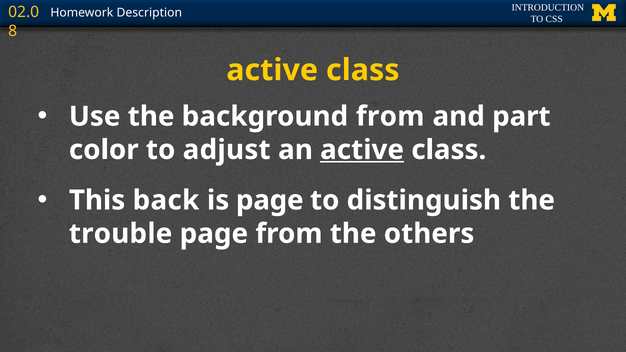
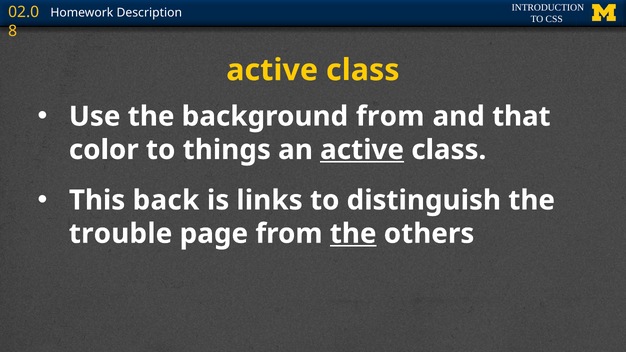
part: part -> that (521, 116)
adjust: adjust -> things (227, 150)
is page: page -> links (270, 200)
the underline: none -> present (353, 234)
